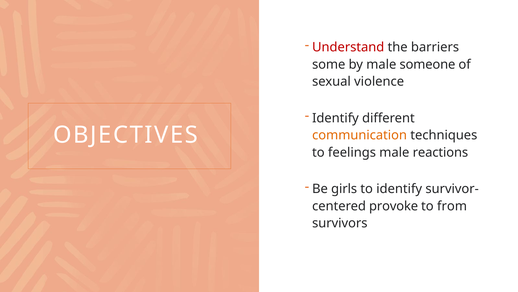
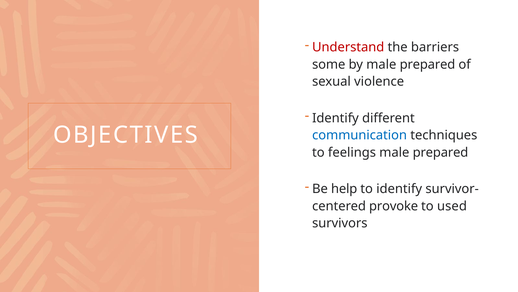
by male someone: someone -> prepared (427, 64)
communication colour: orange -> blue (360, 135)
reactions: reactions -> prepared (440, 152)
girls: girls -> help (344, 189)
from: from -> used (452, 206)
